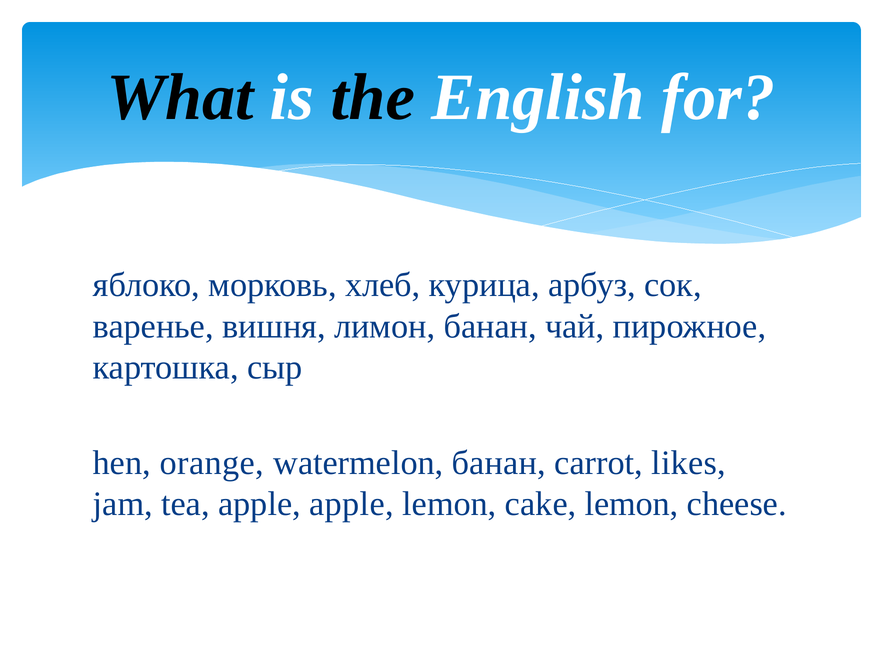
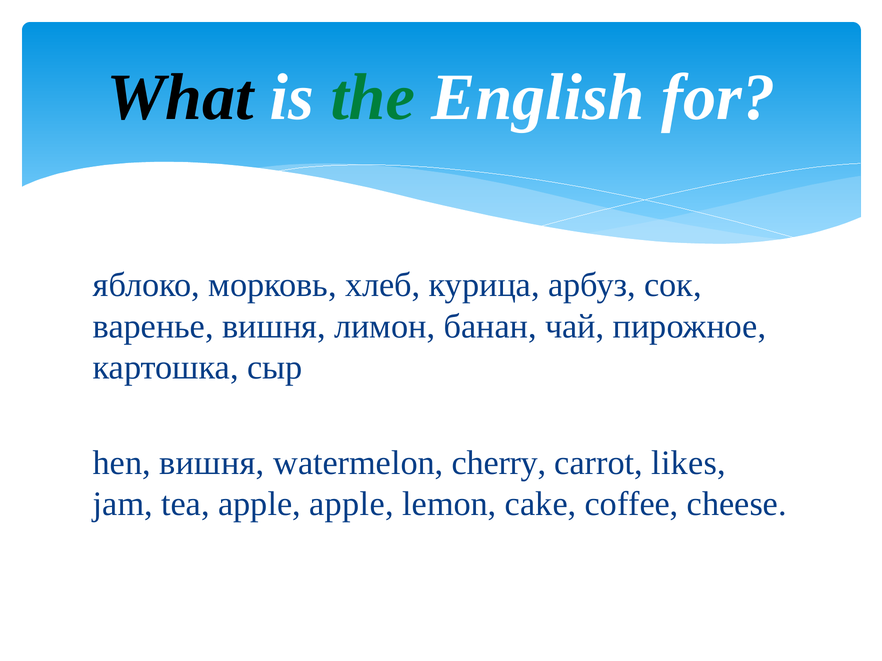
the colour: black -> green (373, 98)
hen orange: orange -> вишня (212, 463)
watermelon банан: банан -> cherry (499, 463)
cake lemon: lemon -> coffee (632, 505)
